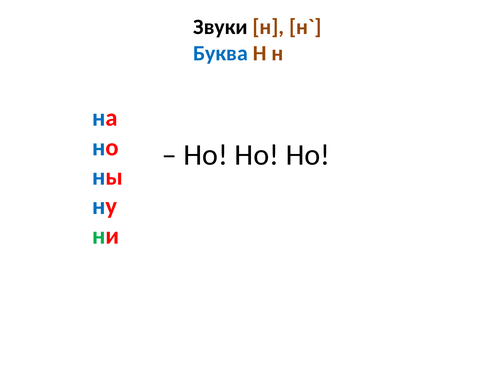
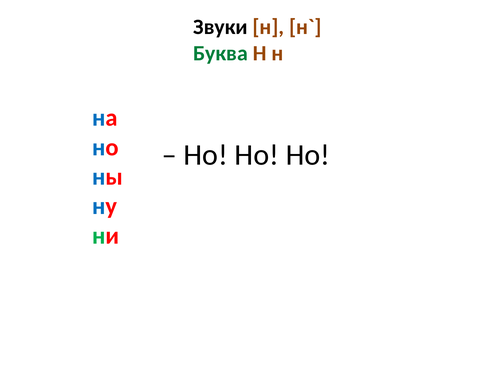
Буква colour: blue -> green (221, 53)
